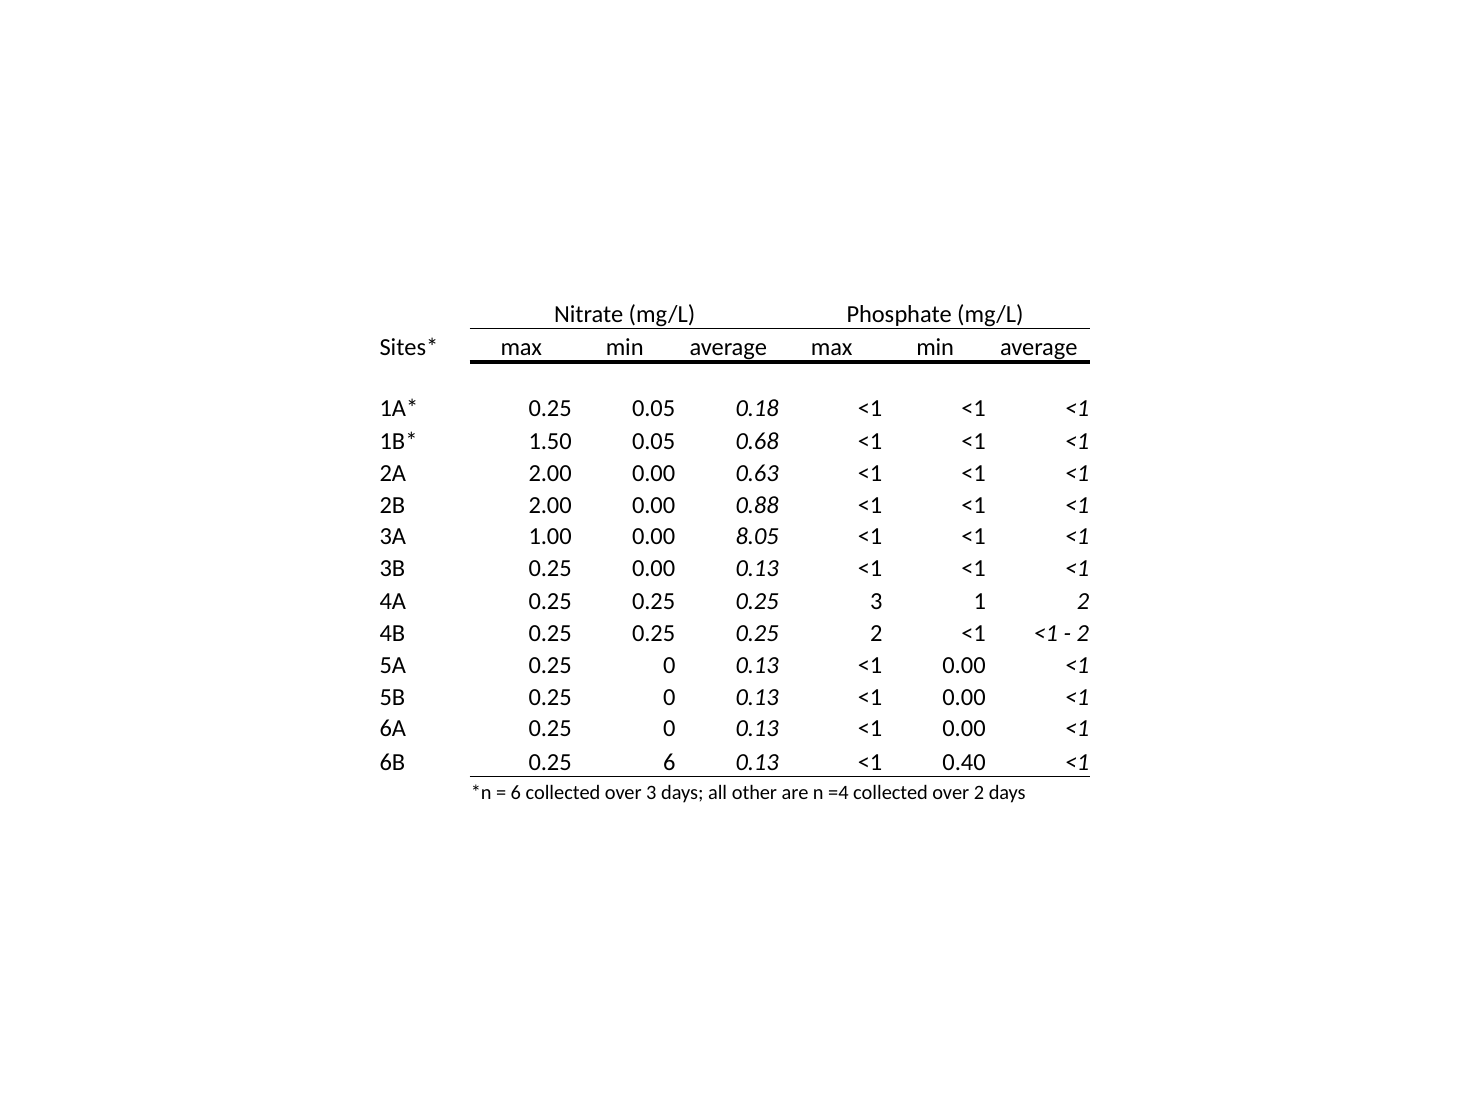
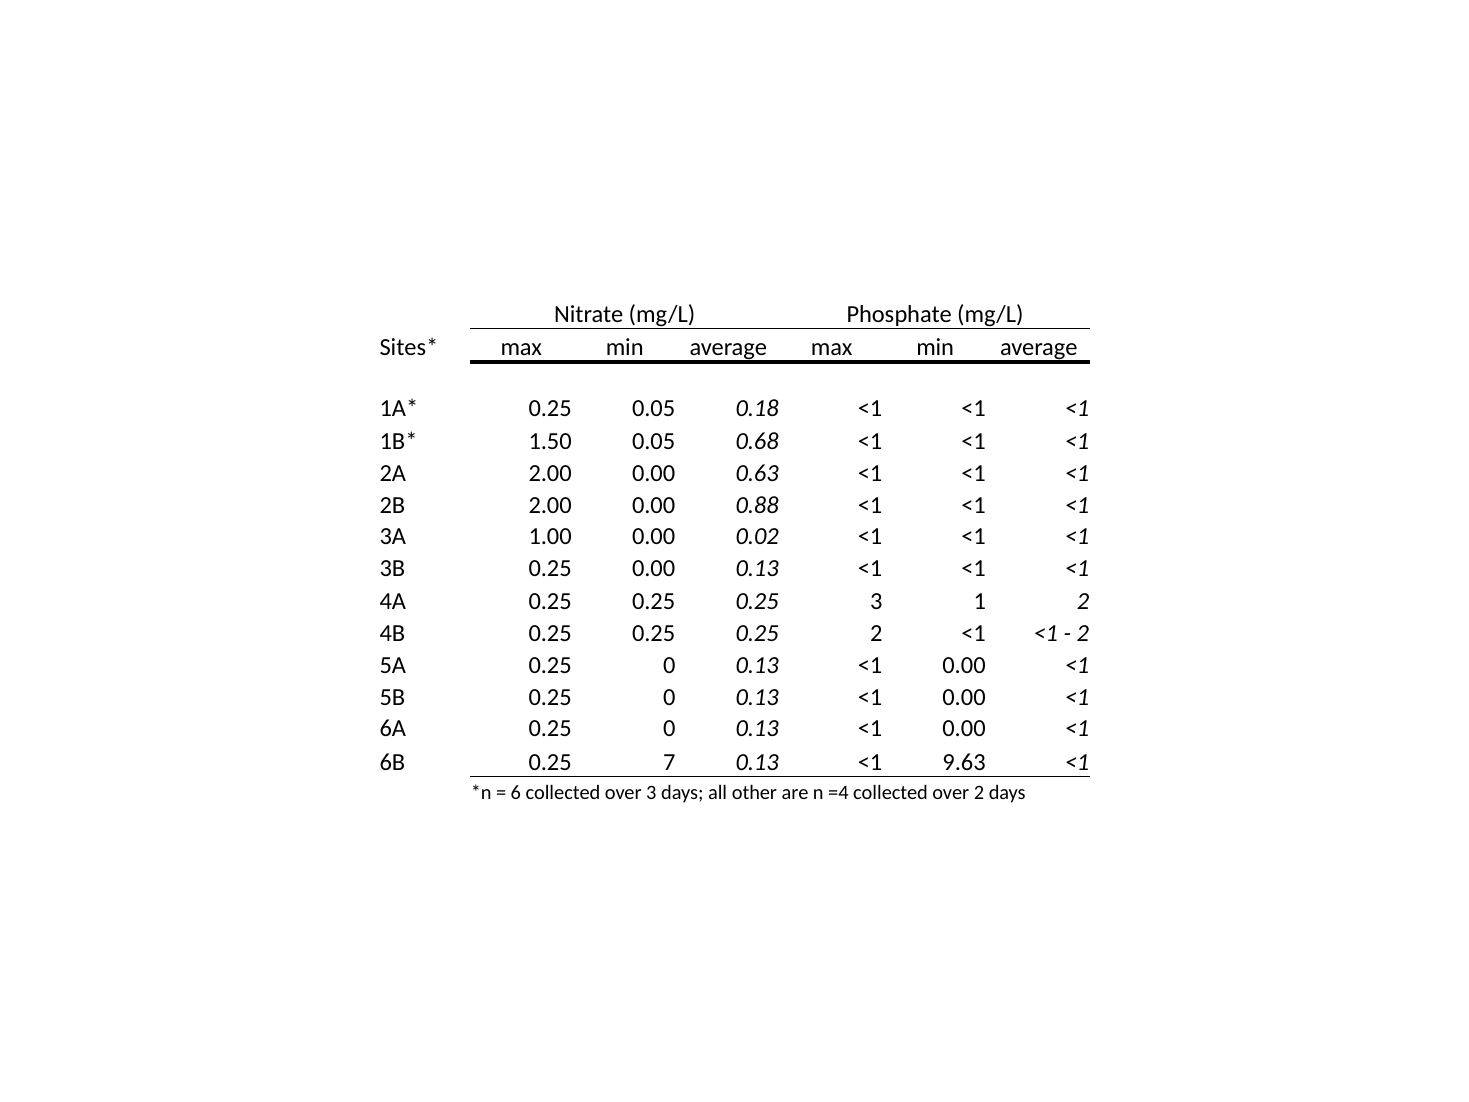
8.05: 8.05 -> 0.02 (757, 537)
0.25 6: 6 -> 7 (669, 762)
0.40: 0.40 -> 9.63 (964, 762)
